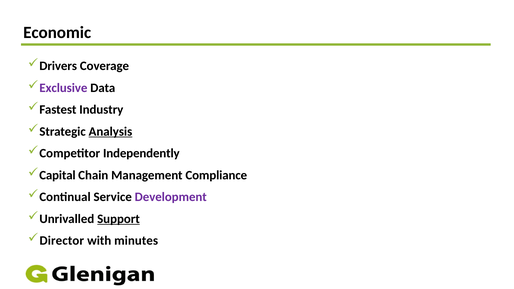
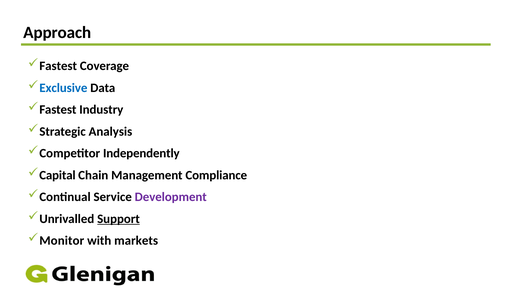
Economic: Economic -> Approach (57, 33)
Drivers: Drivers -> Fastest (58, 66)
Exclusive colour: purple -> blue (63, 88)
Analysis underline: present -> none (110, 132)
Director: Director -> Monitor (62, 241)
minutes: minutes -> markets (136, 241)
